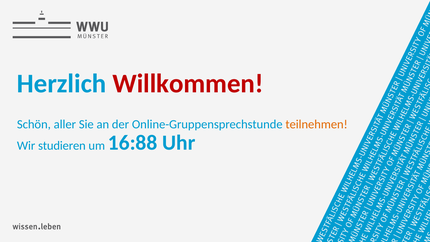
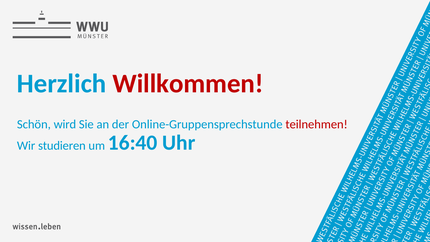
aller: aller -> wird (65, 124)
teilnehmen colour: orange -> red (317, 124)
16:88: 16:88 -> 16:40 (133, 143)
